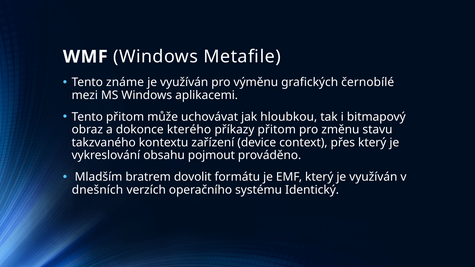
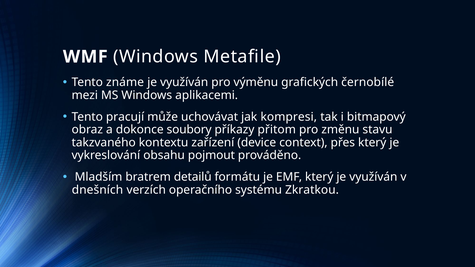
Tento přitom: přitom -> pracují (125, 117)
hloubkou: hloubkou -> kompresi (289, 117)
kterého: kterého -> soubory (189, 130)
dovolit: dovolit -> detailů (193, 177)
Identický: Identický -> Zkratkou (312, 190)
